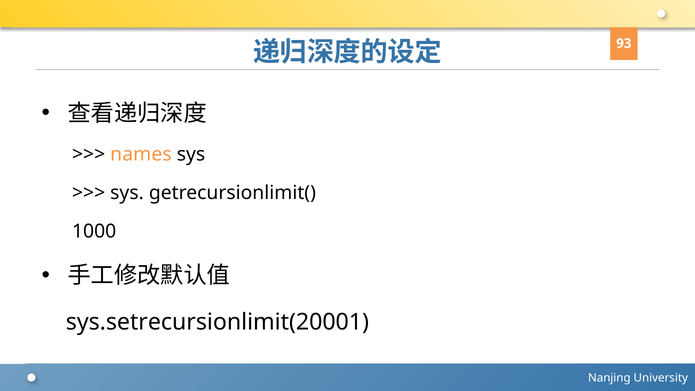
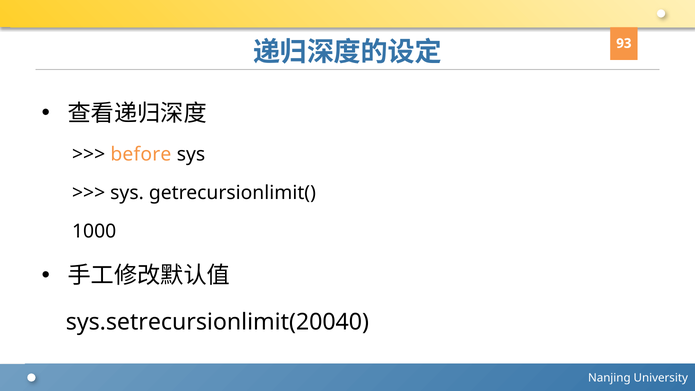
names: names -> before (141, 154)
sys.setrecursionlimit(20001: sys.setrecursionlimit(20001 -> sys.setrecursionlimit(20040 (217, 322)
